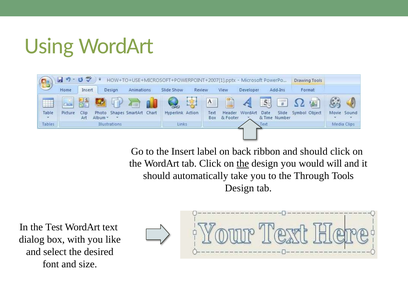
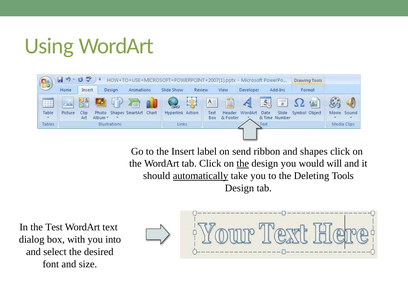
back: back -> send (242, 151)
and should: should -> shapes (314, 151)
automatically underline: none -> present (201, 176)
Through: Through -> Deleting (312, 176)
like: like -> into (113, 240)
